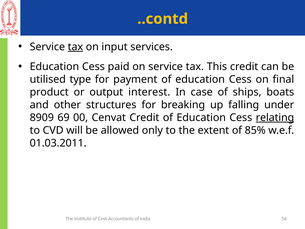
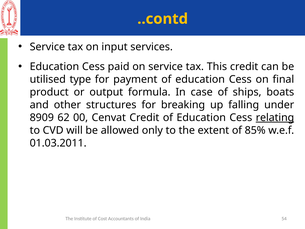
tax underline: present -> none (75, 47)
interest: interest -> formula (149, 92)
69: 69 -> 62 (64, 117)
